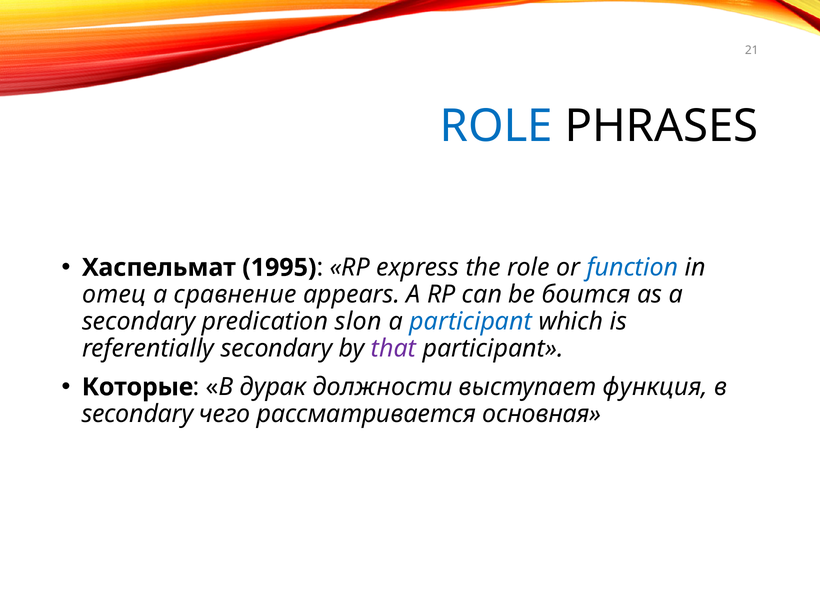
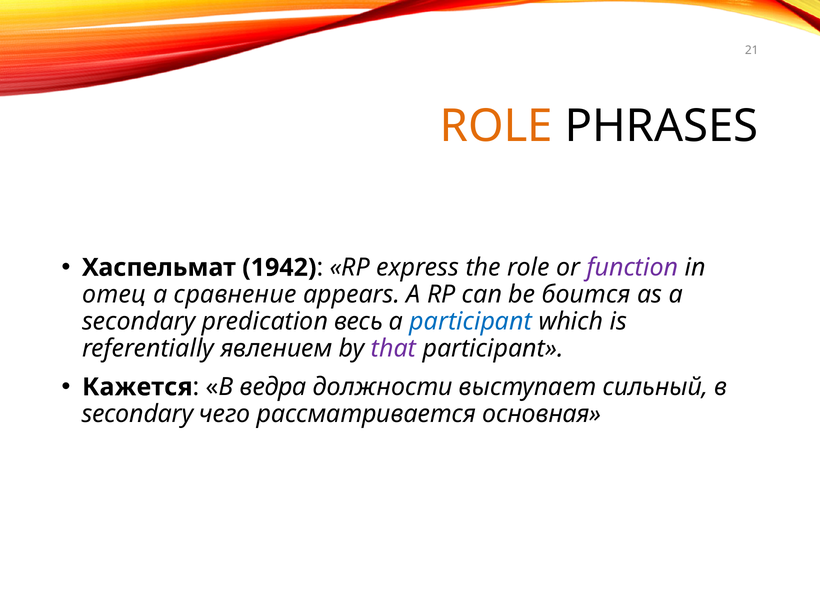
ROLE colour: blue -> orange (496, 126)
1995: 1995 -> 1942 (279, 268)
function colour: blue -> purple (632, 268)
slon: slon -> весь (359, 322)
referentially secondary: secondary -> явлением (276, 349)
Которые: Которые -> Кажется (137, 387)
дурак: дурак -> ведра (273, 387)
функция: функция -> сильный (656, 387)
